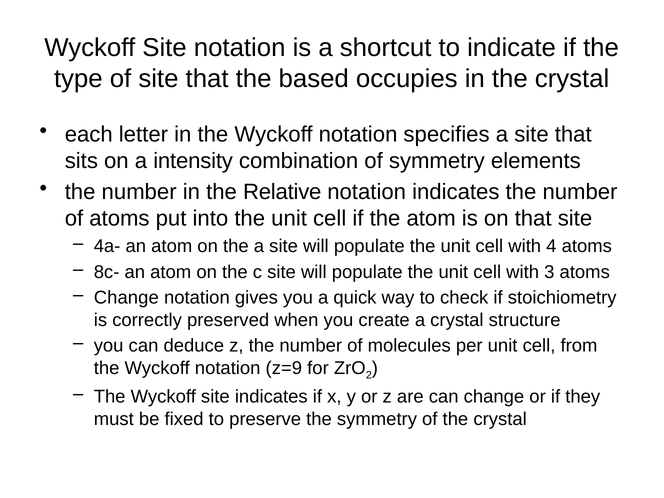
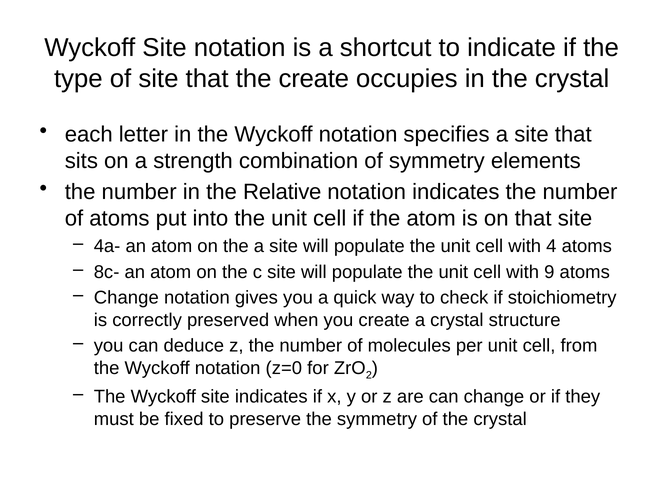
the based: based -> create (314, 79)
intensity: intensity -> strength (193, 161)
3: 3 -> 9 (549, 272)
z=9: z=9 -> z=0 (284, 368)
